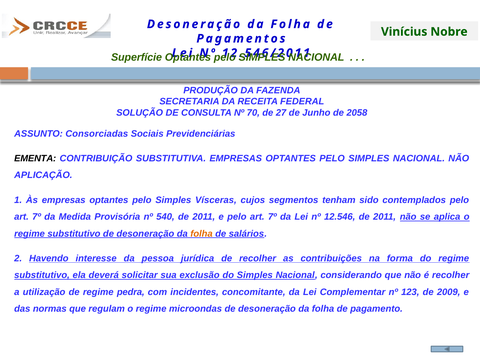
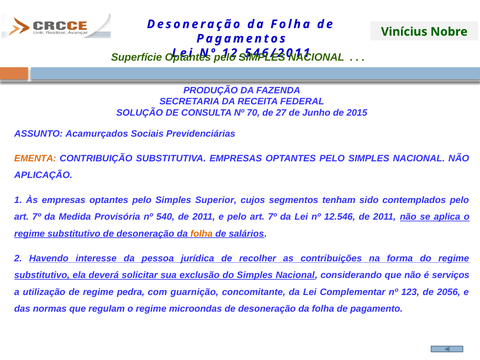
2058: 2058 -> 2015 (357, 113)
Consorciadas: Consorciadas -> Acamurçados (97, 134)
EMENTA colour: black -> orange (35, 158)
Vísceras: Vísceras -> Superior (216, 200)
é recolher: recolher -> serviços (451, 275)
incidentes: incidentes -> guarnição (194, 292)
2009: 2009 -> 2056 (449, 292)
